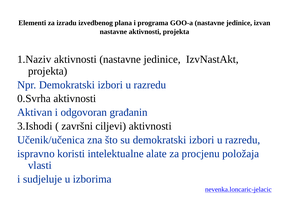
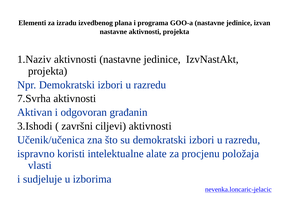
0.Svrha: 0.Svrha -> 7.Svrha (34, 98)
